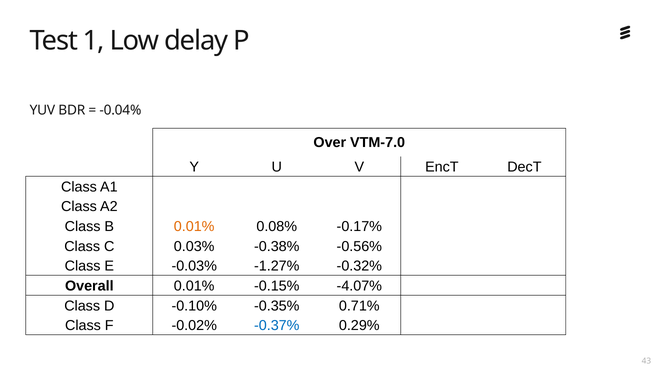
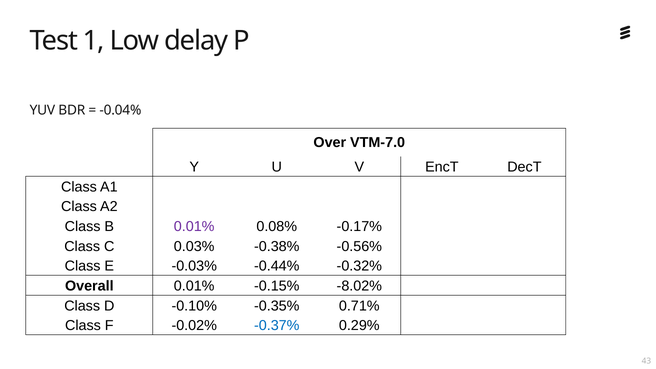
0.01% colour: orange -> purple (194, 227)
-1.27%: -1.27% -> -0.44% (277, 266)
-4.07%: -4.07% -> -8.02% (359, 286)
